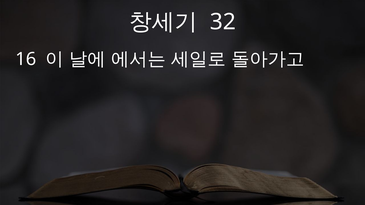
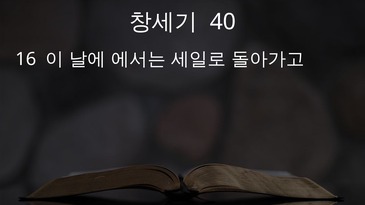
32: 32 -> 40 (223, 22)
